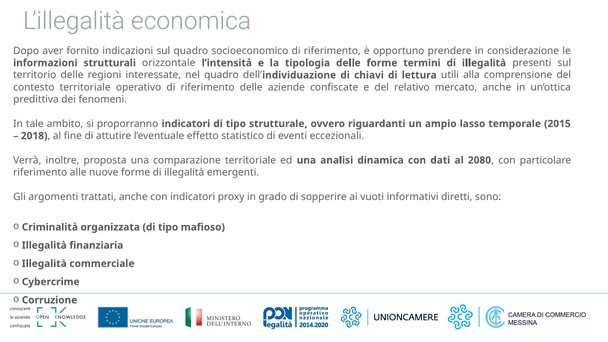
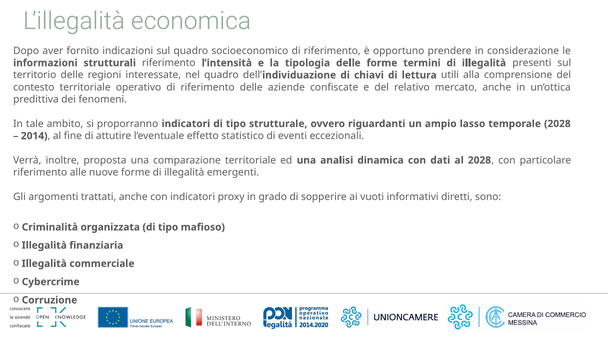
strutturali orizzontale: orizzontale -> riferimento (169, 63)
temporale 2015: 2015 -> 2028 (557, 124)
2018: 2018 -> 2014 (34, 136)
al 2080: 2080 -> 2028 (479, 160)
